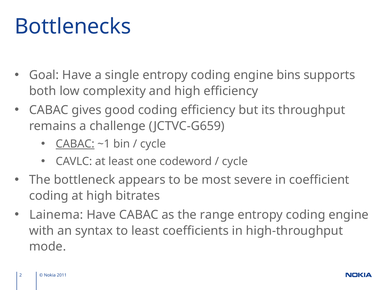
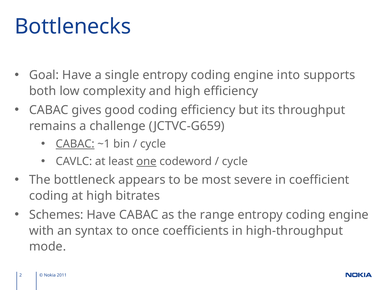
bins: bins -> into (289, 75)
one underline: none -> present (146, 162)
Lainema: Lainema -> Schemes (56, 215)
to least: least -> once (145, 231)
